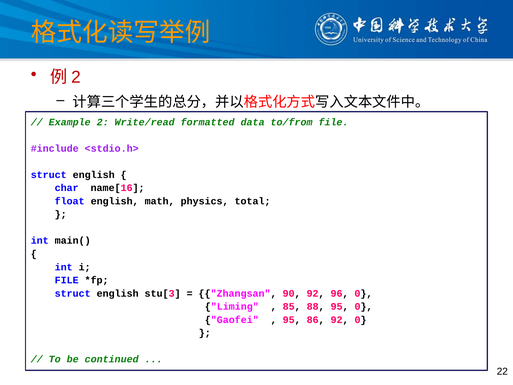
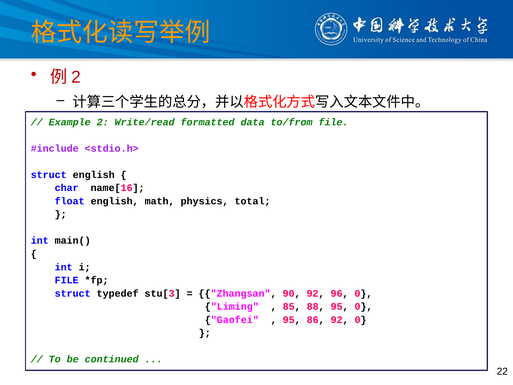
english: english -> typedef (118, 293)
